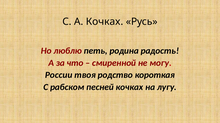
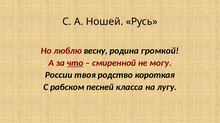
А Кочках: Кочках -> Ношей (105, 22)
петь: петь -> весну (96, 51)
радость: радость -> громкой (160, 51)
что underline: none -> present (75, 63)
песней кочках: кочках -> класса (129, 88)
